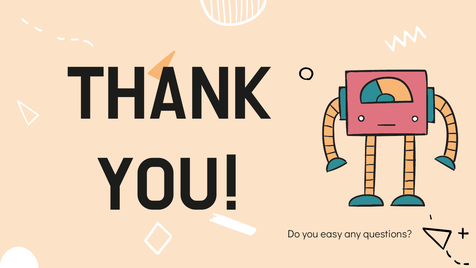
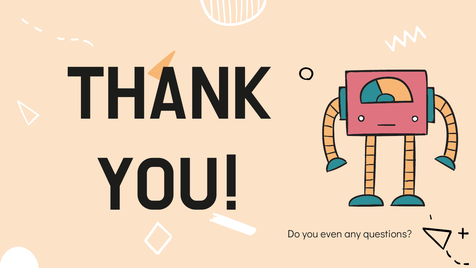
easy: easy -> even (331, 234)
